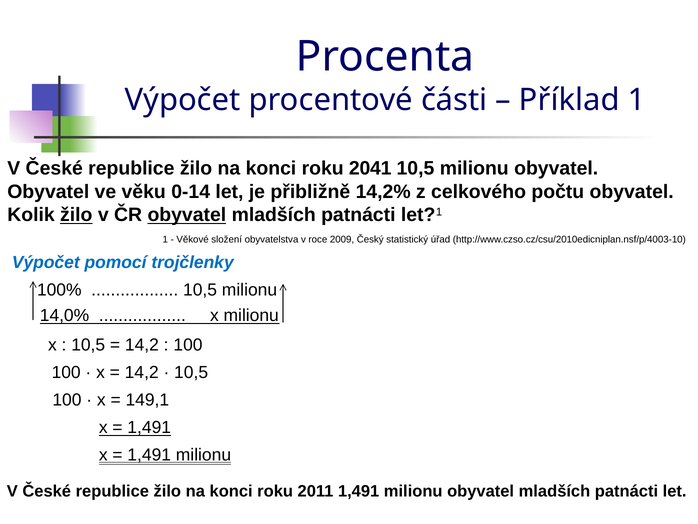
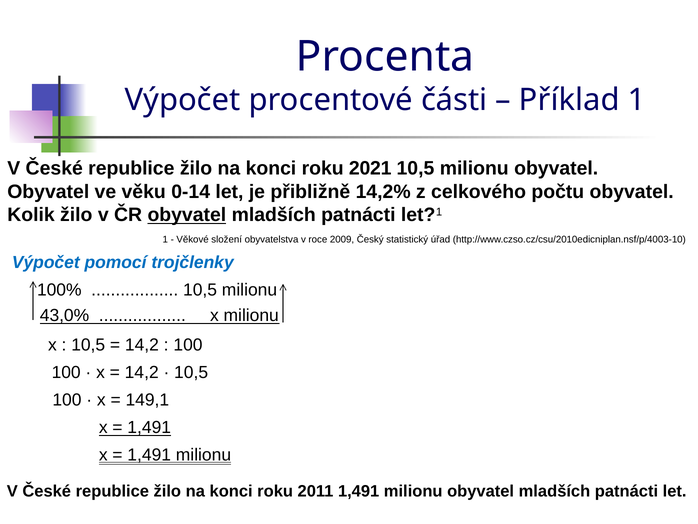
2041: 2041 -> 2021 (370, 168)
žilo underline: present -> none (76, 215)
14,0%: 14,0% -> 43,0% (65, 315)
